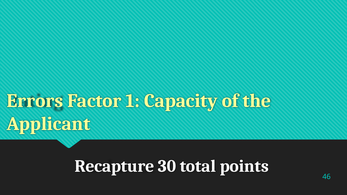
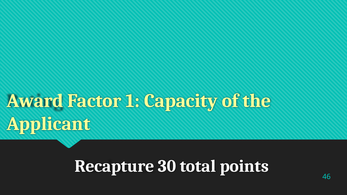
Errors: Errors -> Award (35, 101)
